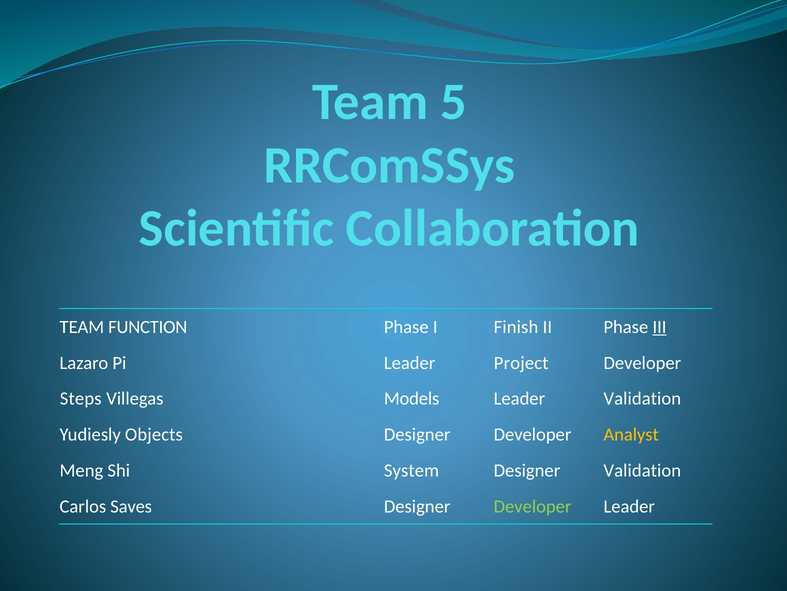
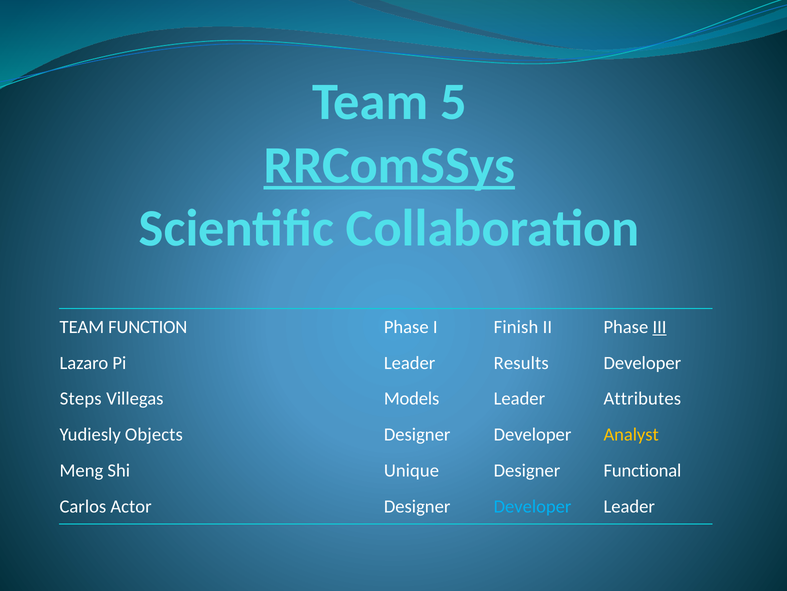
RRComSSys underline: none -> present (389, 165)
Project: Project -> Results (521, 362)
Leader Validation: Validation -> Attributes (642, 398)
System: System -> Unique (411, 470)
Designer Validation: Validation -> Functional (642, 470)
Saves: Saves -> Actor (131, 506)
Developer colour: light green -> light blue (533, 506)
